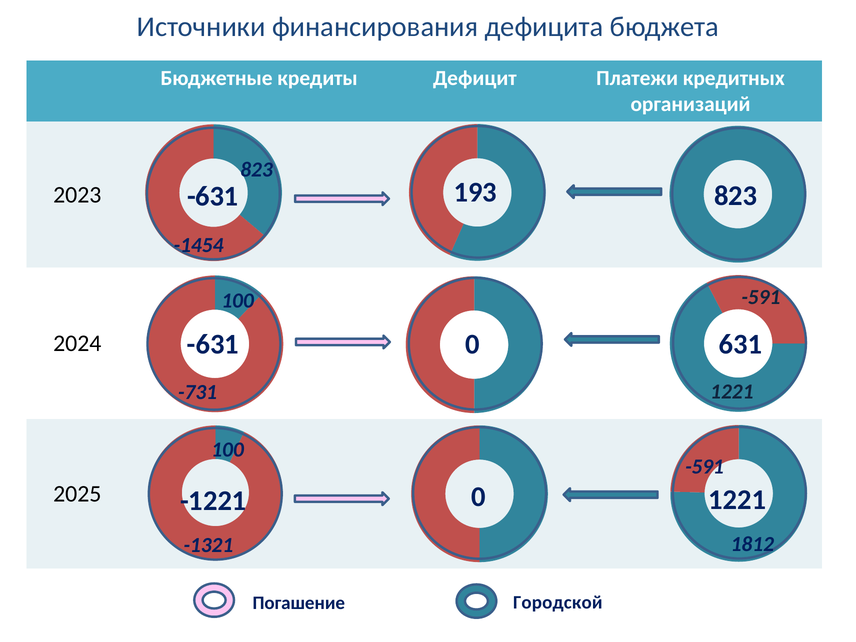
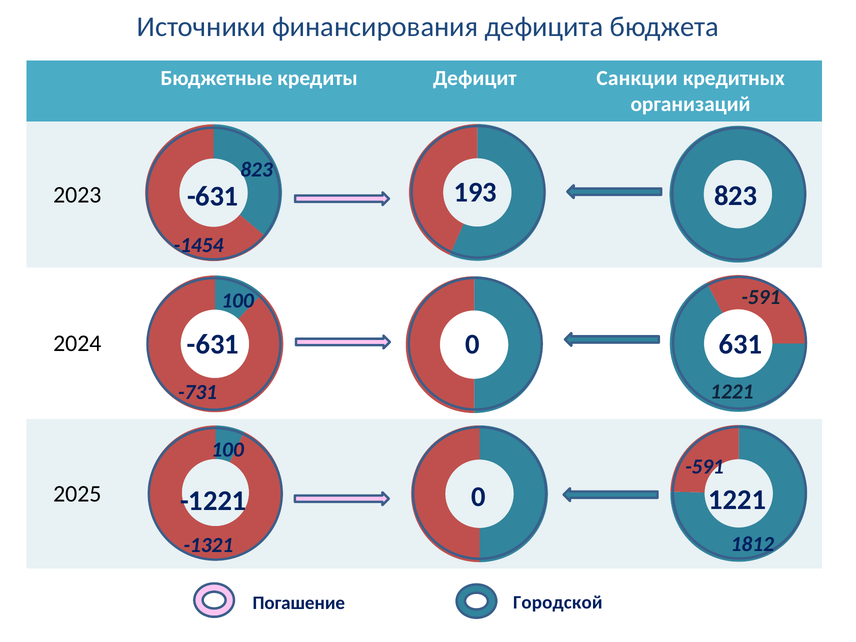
Платежи: Платежи -> Санкции (637, 78)
